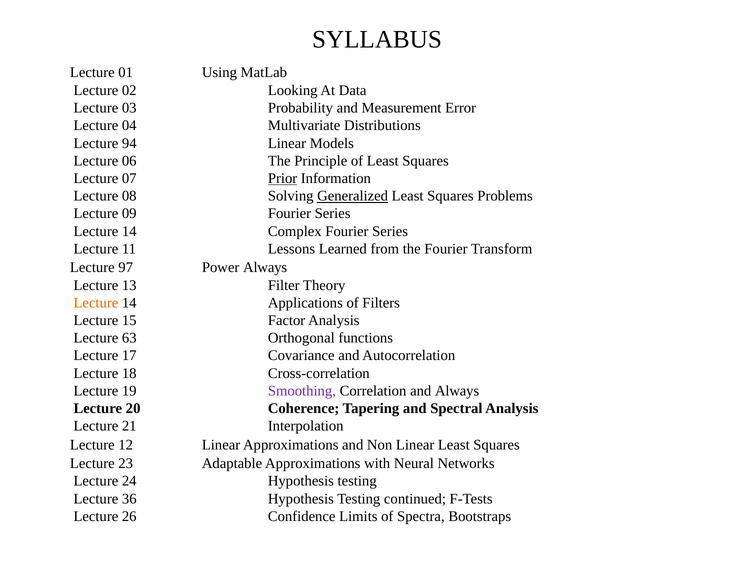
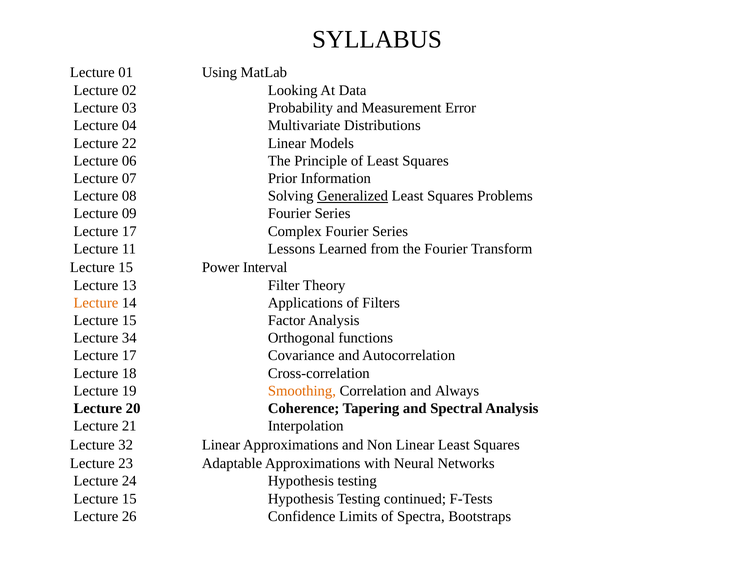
94: 94 -> 22 (129, 143)
Prior underline: present -> none (283, 178)
14: 14 -> 17 (129, 231)
97: 97 -> 15 (126, 267)
Power Always: Always -> Interval (265, 267)
63: 63 -> 34 (129, 338)
Smoothing colour: purple -> orange (302, 391)
12: 12 -> 32 (126, 444)
36: 36 -> 15 (129, 498)
